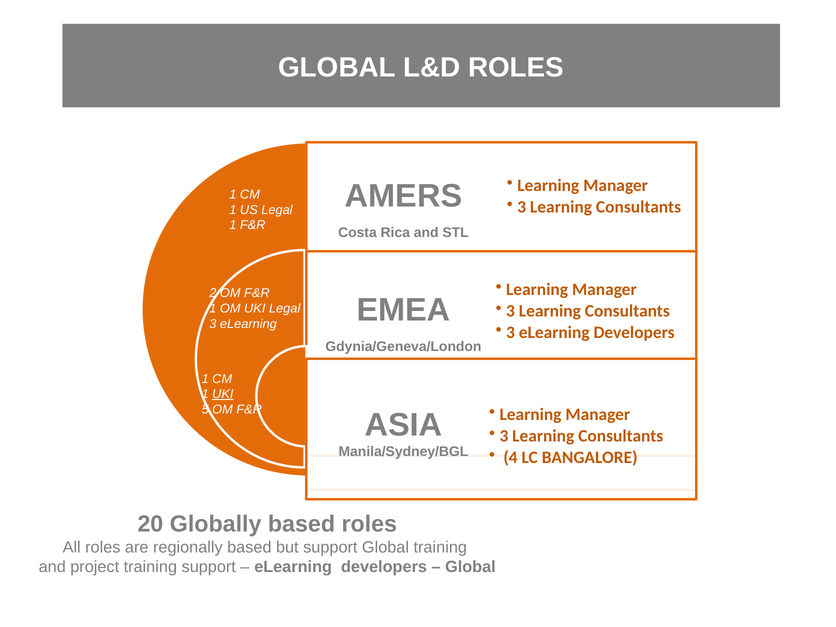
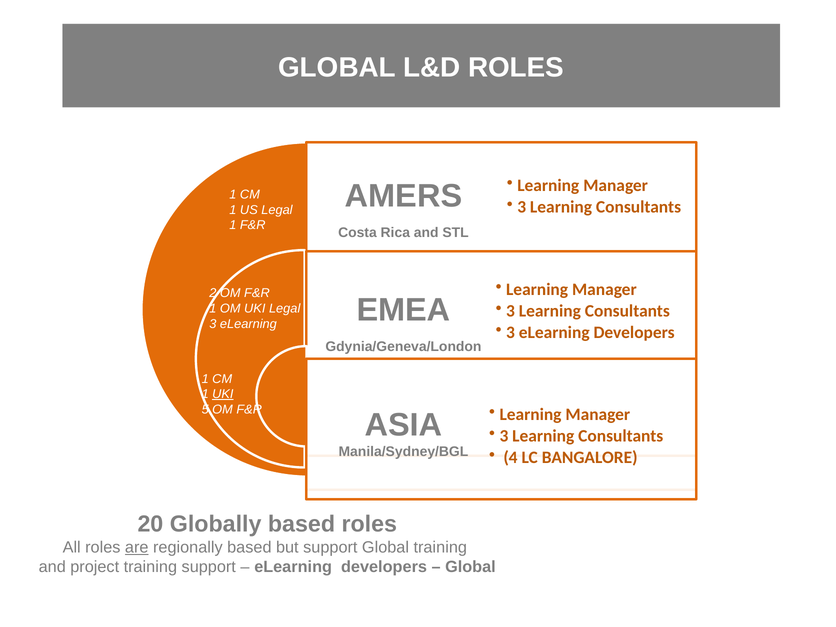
are underline: none -> present (137, 547)
